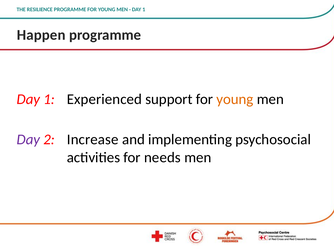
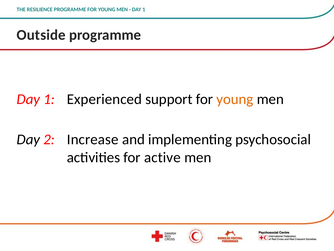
Happen: Happen -> Outside (41, 35)
Day colour: purple -> black (28, 139)
needs: needs -> active (162, 157)
